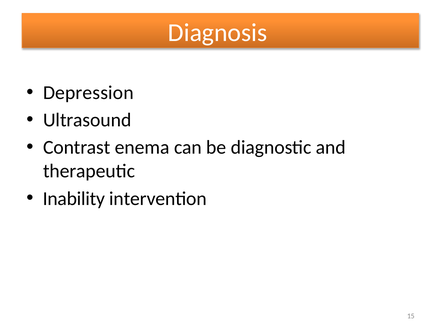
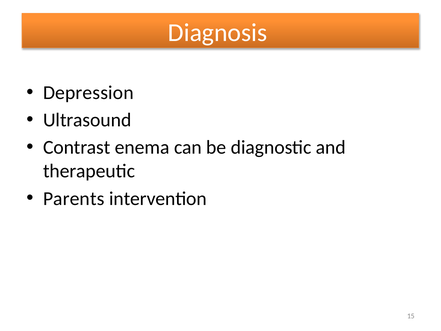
Inability: Inability -> Parents (74, 198)
